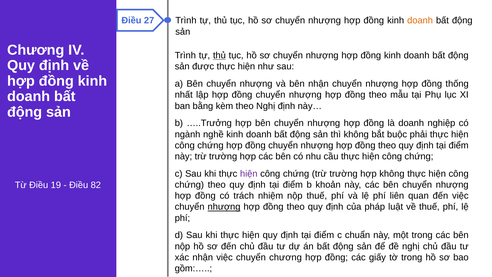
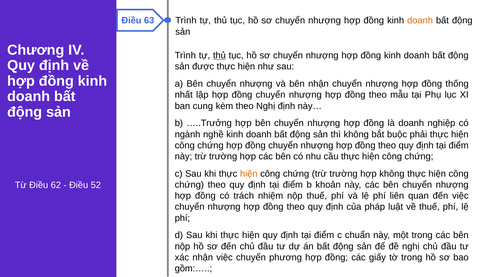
27: 27 -> 63 (149, 21)
bằng: bằng -> cung (203, 106)
hiện colour: purple -> orange (249, 174)
19: 19 -> 62 (56, 185)
82: 82 -> 52 (96, 185)
nhượng underline: present -> none (224, 207)
chuyển chương: chương -> phương (286, 257)
